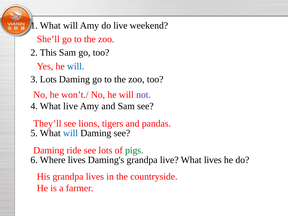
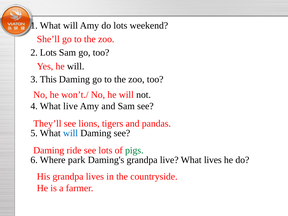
do live: live -> lots (120, 26)
2 This: This -> Lots (48, 52)
will colour: blue -> black (76, 66)
3 Lots: Lots -> This (48, 79)
not colour: purple -> black (144, 95)
Where lives: lives -> park (77, 160)
